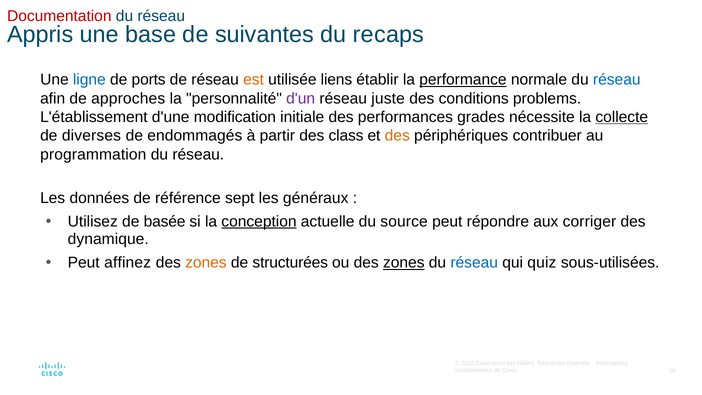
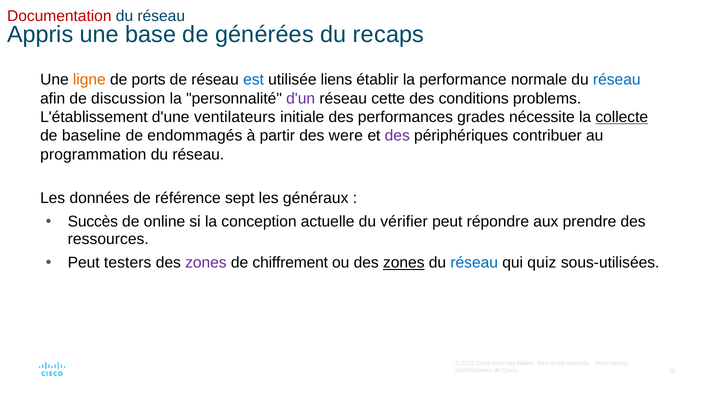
suivantes: suivantes -> générées (264, 35)
ligne colour: blue -> orange (89, 80)
est colour: orange -> blue (254, 80)
performance underline: present -> none (463, 80)
approches: approches -> discussion (128, 98)
juste: juste -> cette (388, 98)
modification: modification -> ventilateurs (235, 117)
diverses: diverses -> baseline (91, 136)
class: class -> were (346, 136)
des colour: orange -> purple (397, 136)
Utilisez: Utilisez -> Succès (93, 221)
basée: basée -> online (164, 221)
conception underline: present -> none (259, 221)
source: source -> vérifier (404, 221)
corriger: corriger -> prendre (590, 221)
dynamique: dynamique -> ressources (108, 239)
affinez: affinez -> testers (128, 263)
zones colour: orange -> purple (206, 263)
structurées: structurées -> chiffrement (290, 263)
